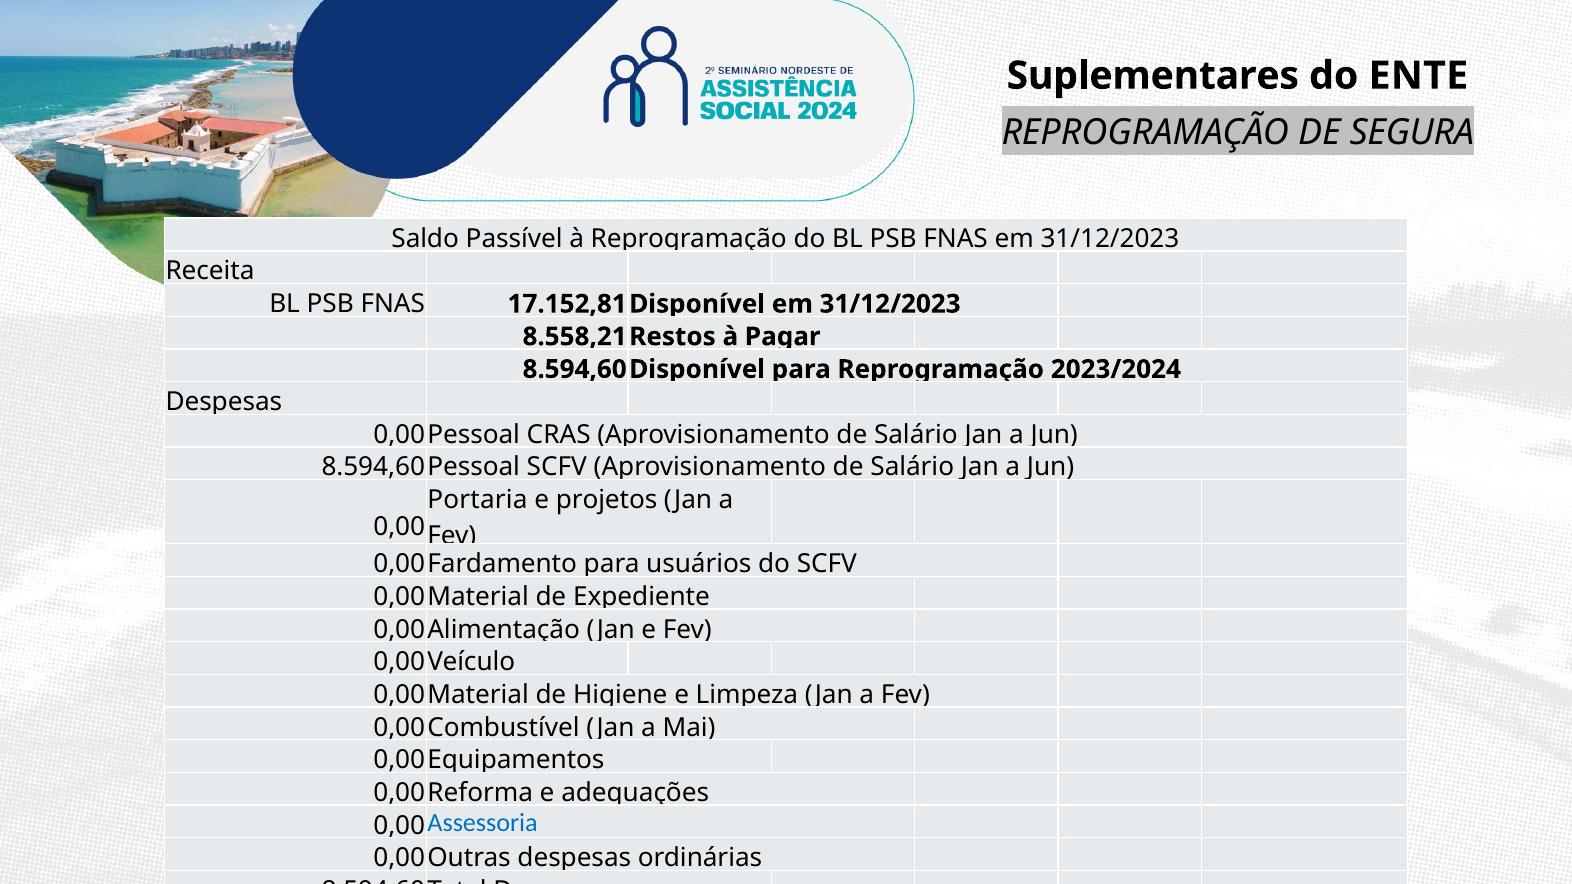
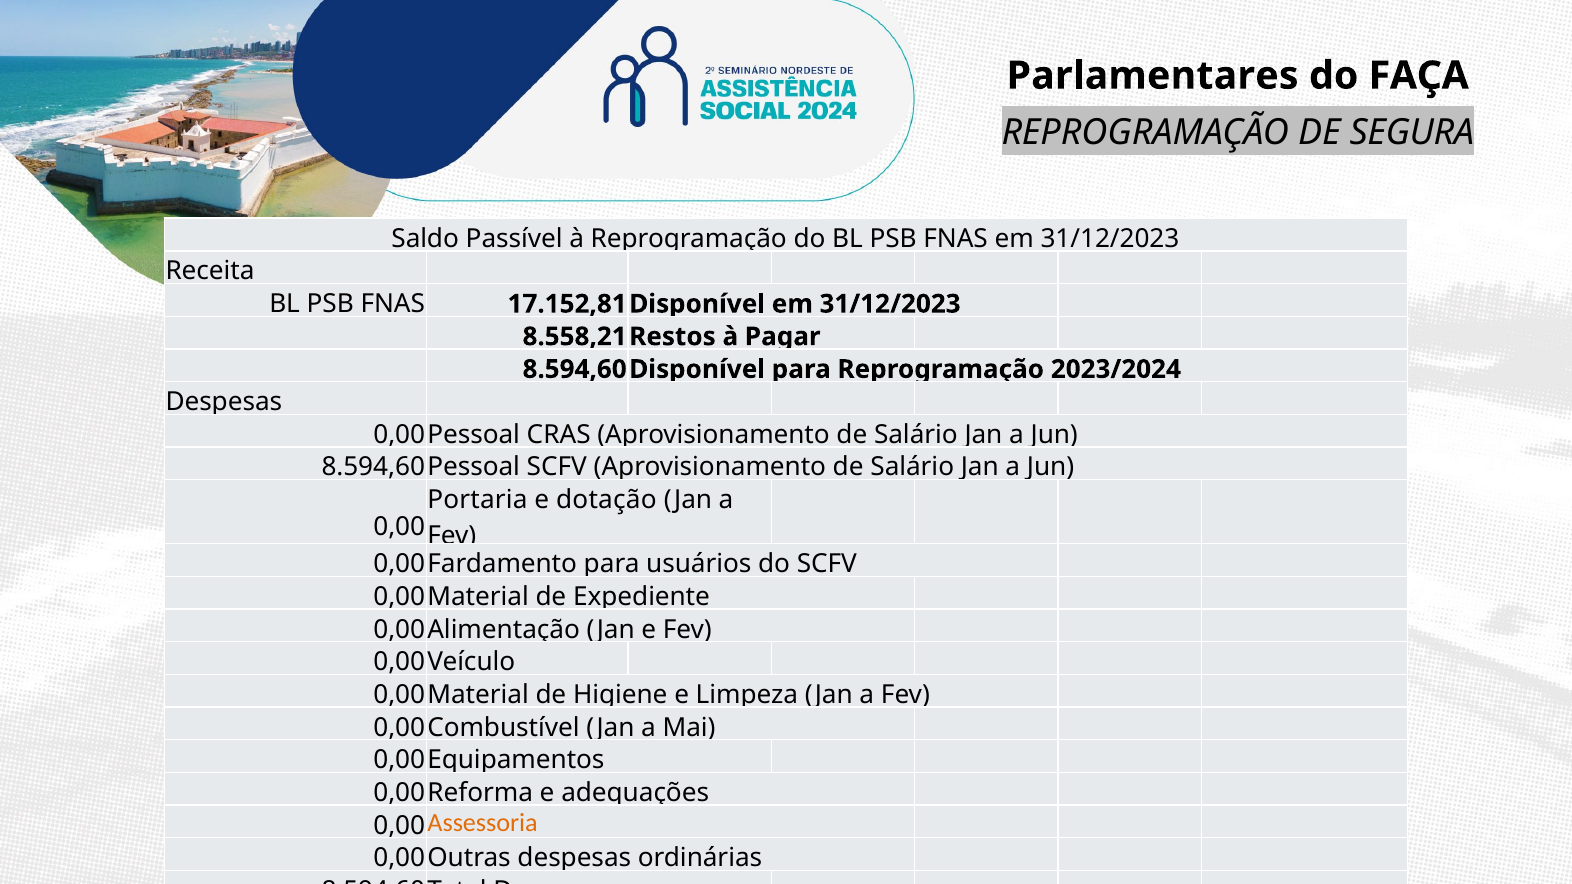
Suplementares: Suplementares -> Parlamentares (1153, 76)
ENTE: ENTE -> FAÇA (1419, 76)
projetos: projetos -> dotação (606, 500)
Assessoria colour: blue -> orange (483, 823)
